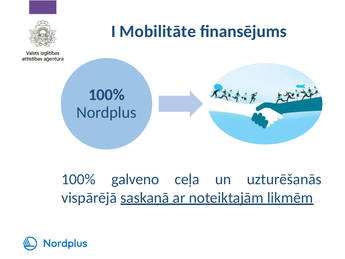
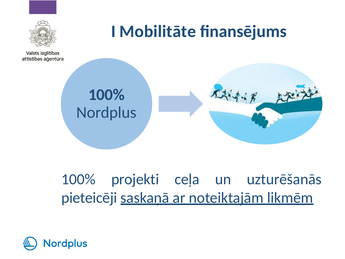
galveno: galveno -> projekti (135, 179)
vispārējā: vispārējā -> pieteicēji (89, 198)
